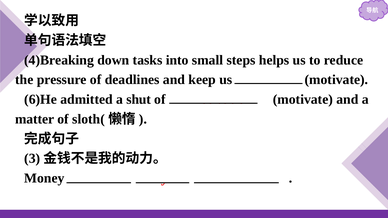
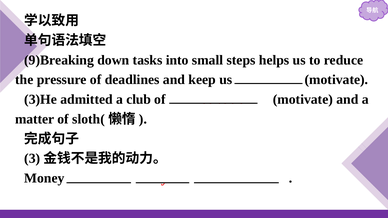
4)Breaking: 4)Breaking -> 9)Breaking (59, 60)
6)He: 6)He -> 3)He (41, 99)
shut: shut -> club (139, 99)
